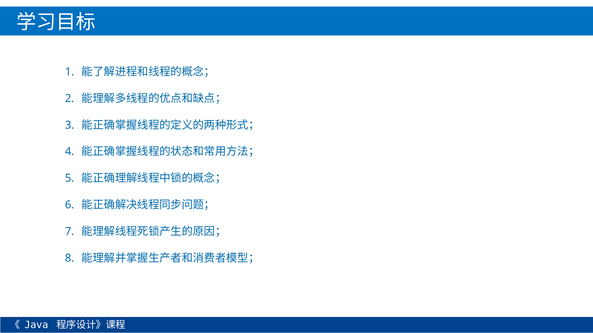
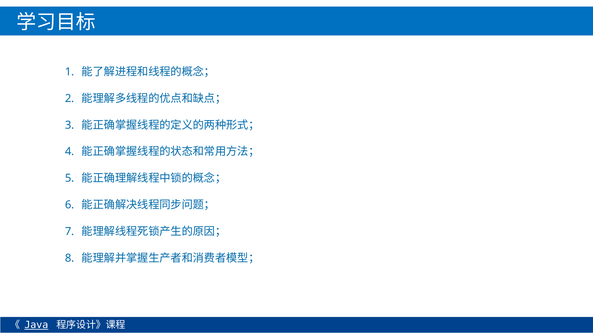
Java underline: none -> present (36, 326)
